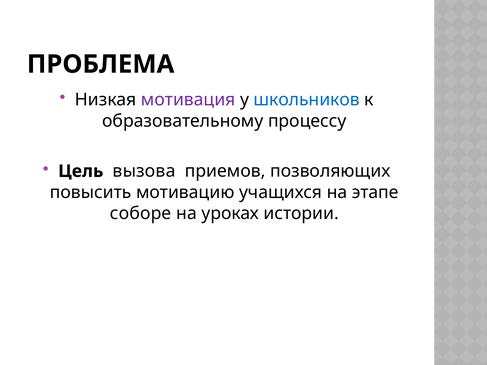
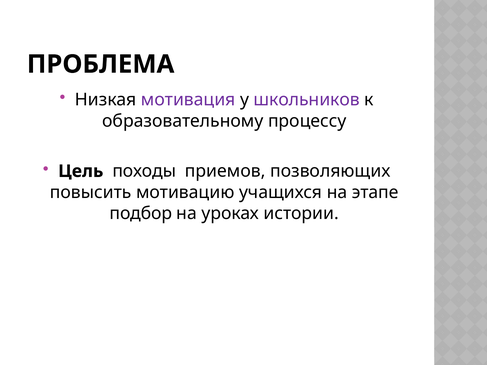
школьников colour: blue -> purple (307, 100)
вызова: вызова -> походы (144, 171)
соборе: соборе -> подбор (141, 213)
